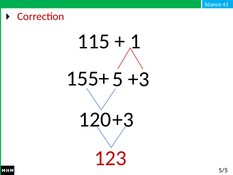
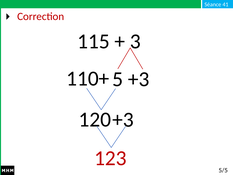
1: 1 -> 3 (135, 41)
155+: 155+ -> 110+ (88, 78)
